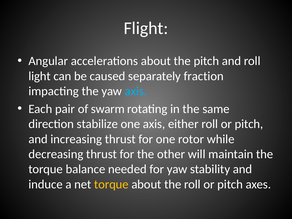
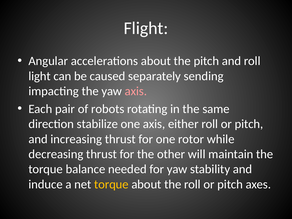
fraction: fraction -> sending (204, 76)
axis colour: light blue -> pink (136, 91)
swarm: swarm -> robots (108, 109)
